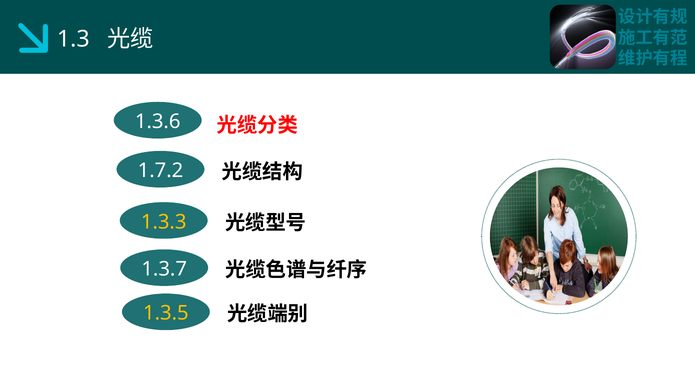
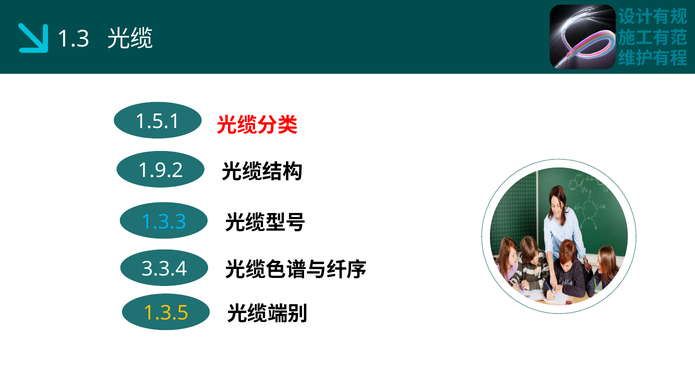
1.3.6: 1.3.6 -> 1.5.1 (158, 122)
1.7.2: 1.7.2 -> 1.9.2 (161, 171)
1.3.3 colour: yellow -> light blue (164, 222)
1.3.7: 1.3.7 -> 3.3.4 (164, 269)
